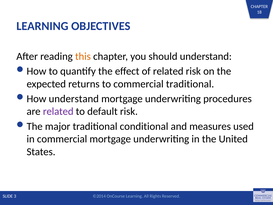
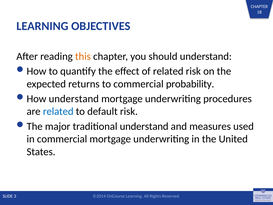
commercial traditional: traditional -> probability (190, 84)
related colour: purple -> blue (58, 111)
traditional conditional: conditional -> understand (144, 126)
